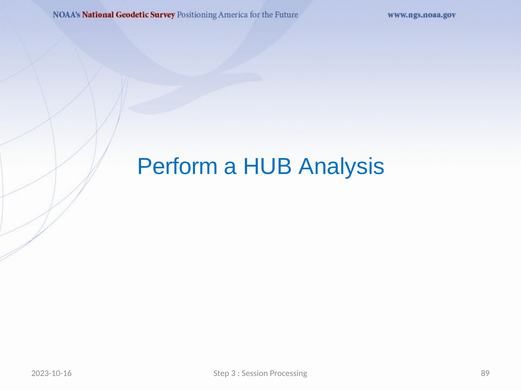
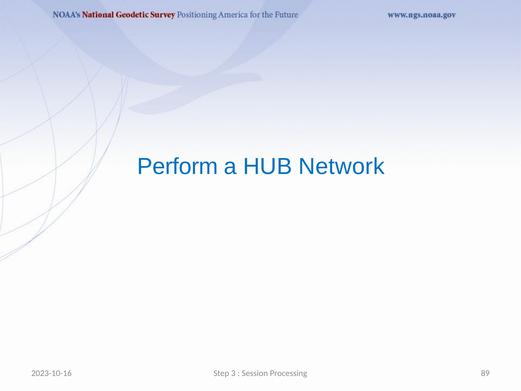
Analysis: Analysis -> Network (342, 166)
